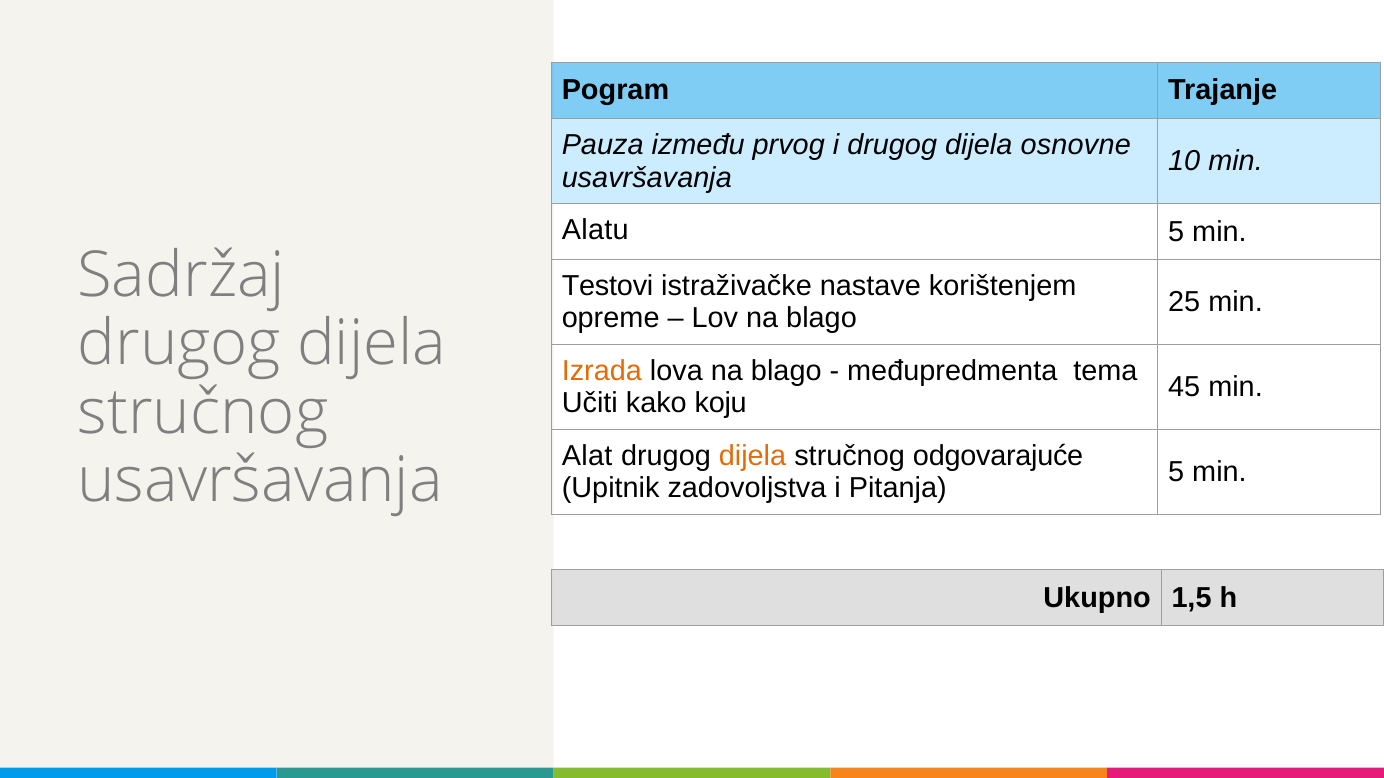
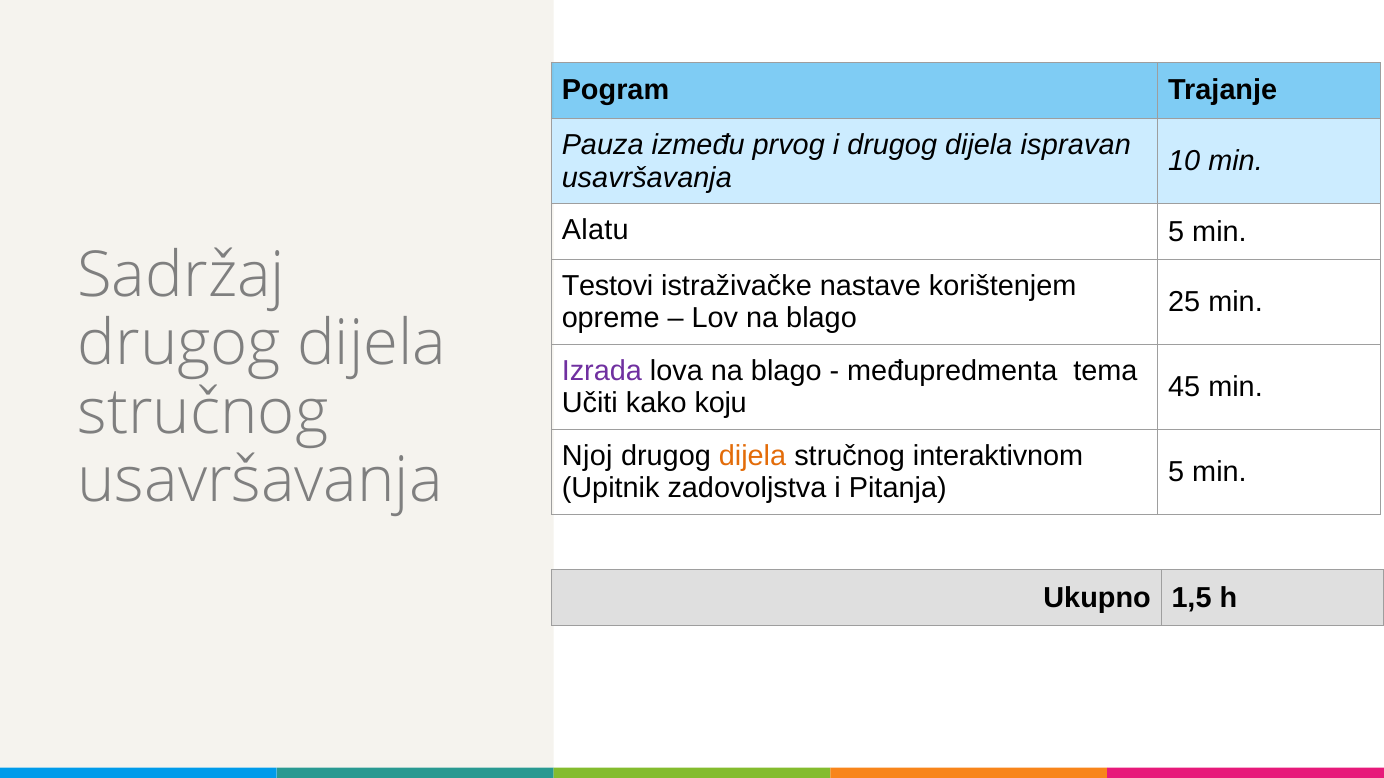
osnovne: osnovne -> ispravan (1076, 145)
Izrada colour: orange -> purple (602, 371)
Alat: Alat -> Njoj (587, 456)
odgovarajuće: odgovarajuće -> interaktivnom (998, 456)
